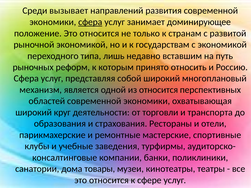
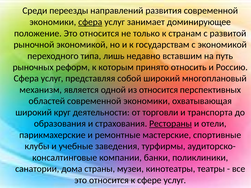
вызывает: вызывает -> переезды (69, 11)
Рестораны underline: none -> present (171, 124)
товары: товары -> страны (100, 169)
